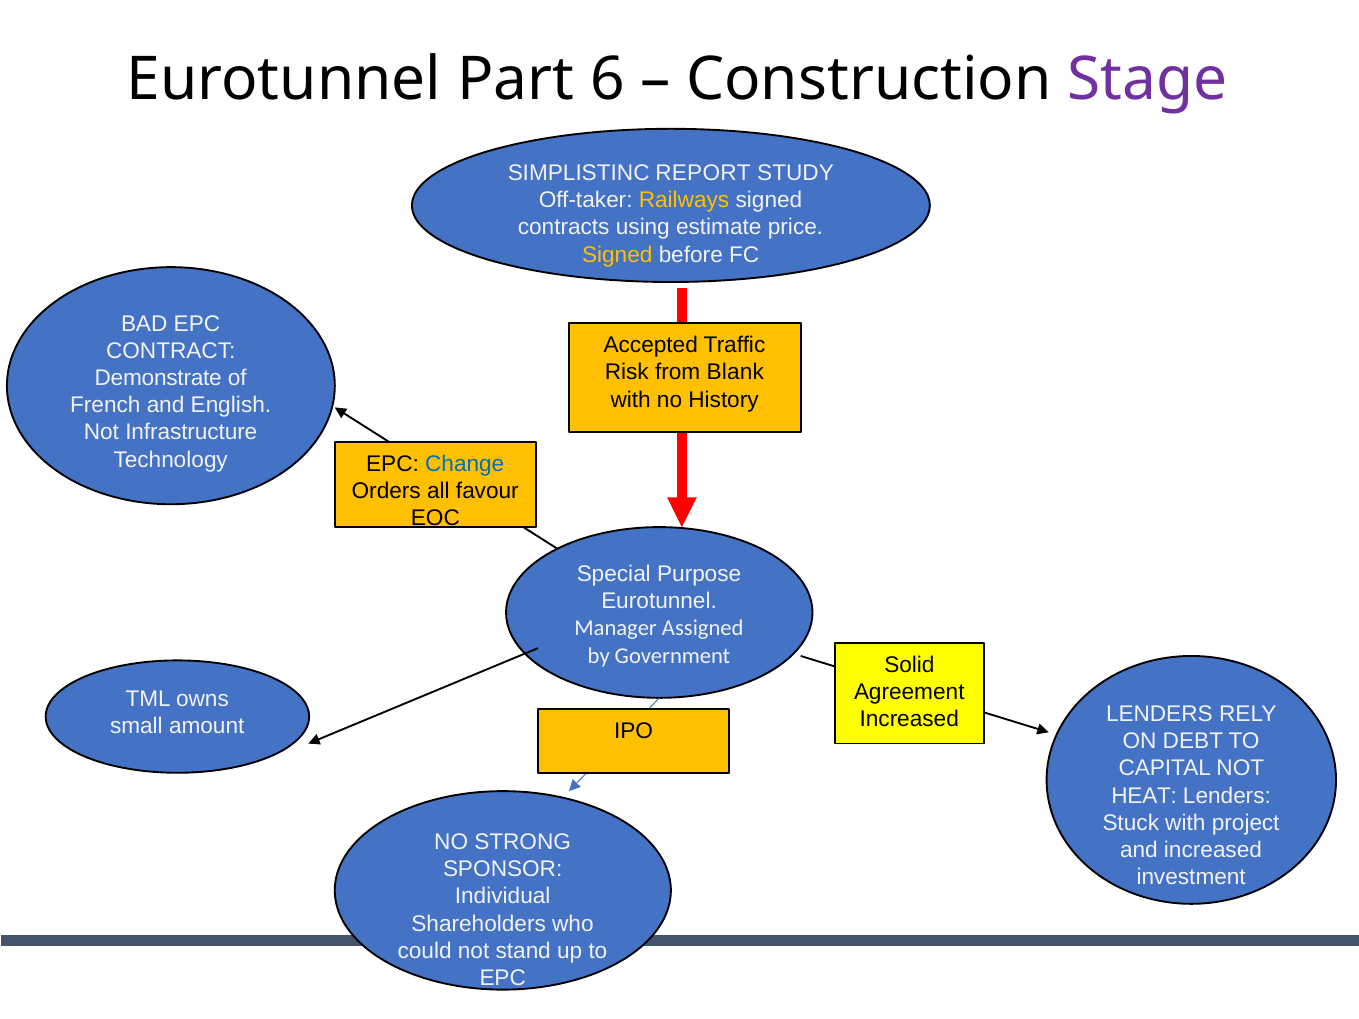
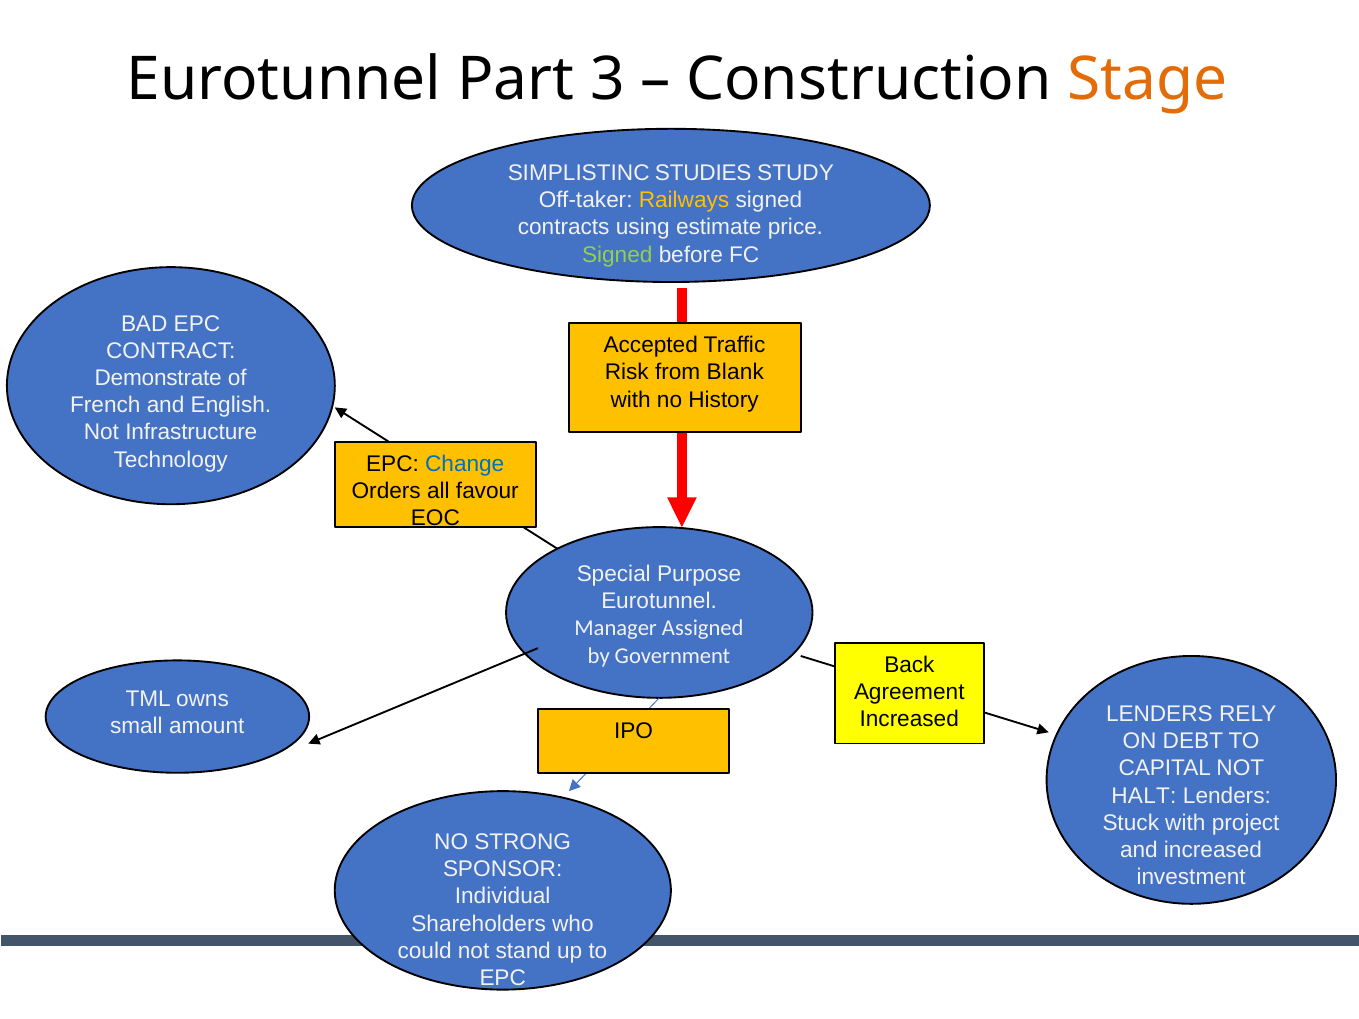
6: 6 -> 3 (607, 80)
Stage colour: purple -> orange (1147, 80)
REPORT: REPORT -> STUDIES (703, 173)
Signed colour: yellow -> light green (617, 255)
Solid: Solid -> Back (909, 665)
HEAT: HEAT -> HALT (1144, 796)
